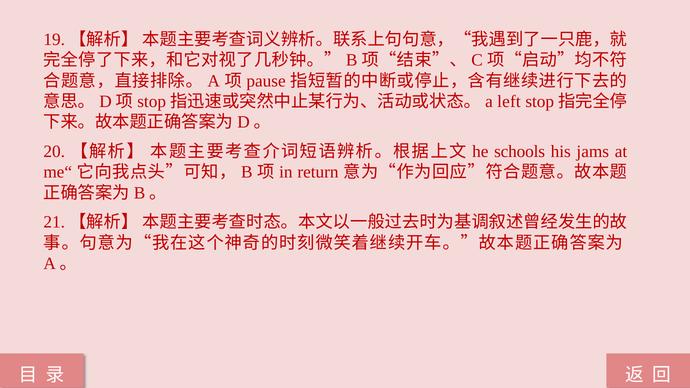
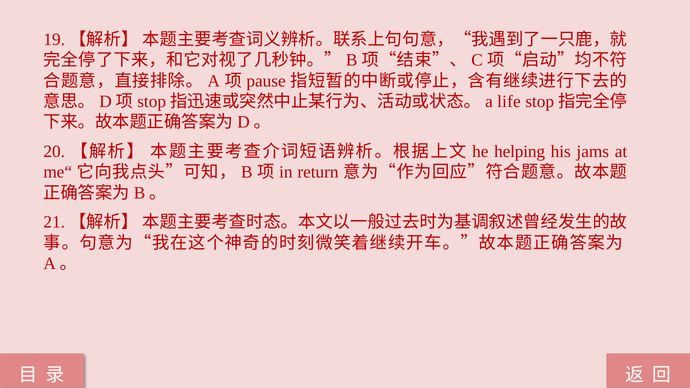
left: left -> life (509, 102)
schools: schools -> helping (520, 152)
